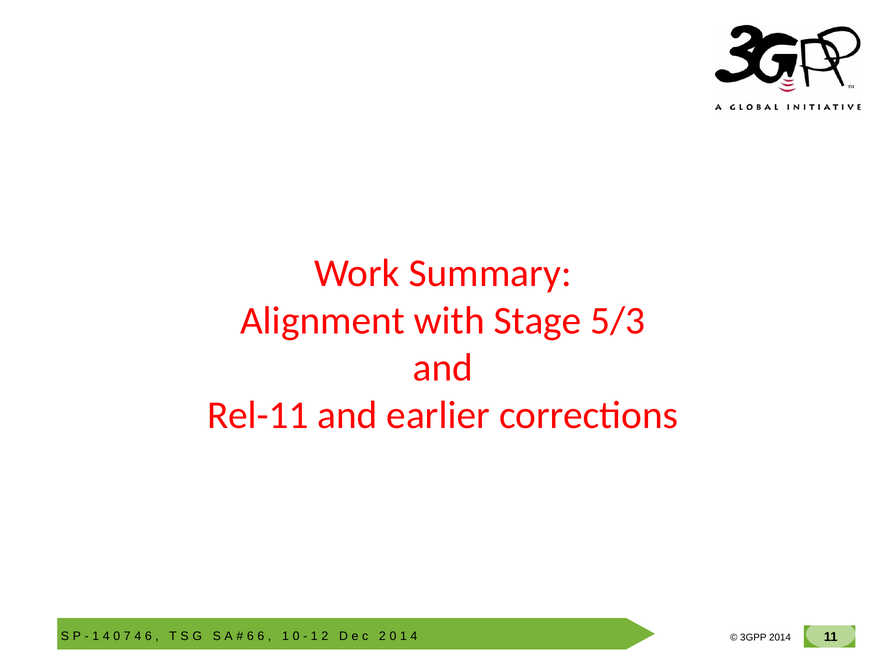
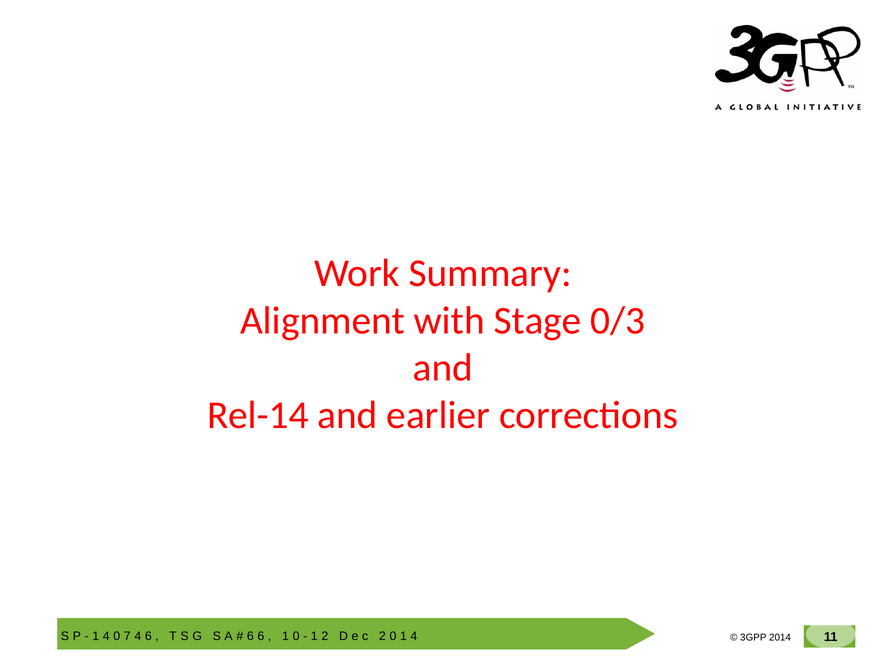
5/3: 5/3 -> 0/3 (618, 320)
Rel-11: Rel-11 -> Rel-14 (258, 415)
